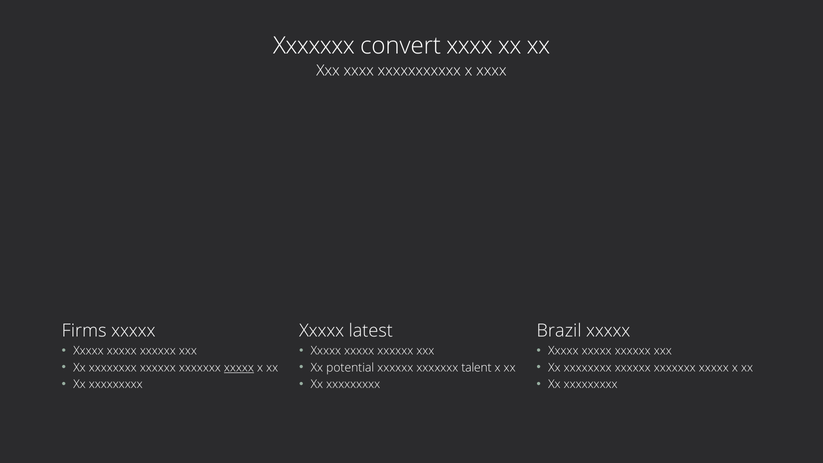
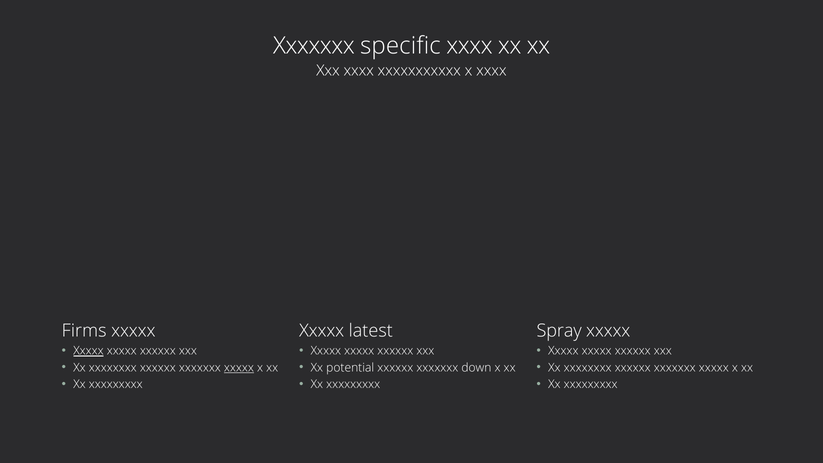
convert: convert -> specific (400, 46)
Brazil: Brazil -> Spray (559, 331)
Xxxxx underline: none -> present (88, 351)
talent: talent -> down (476, 368)
